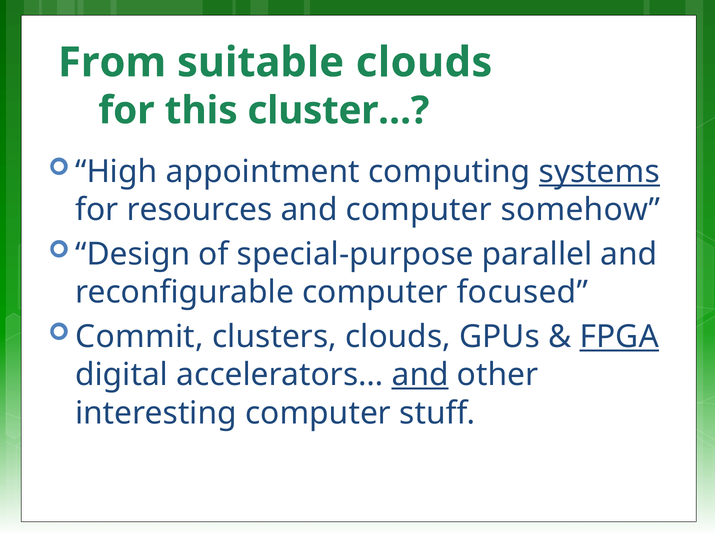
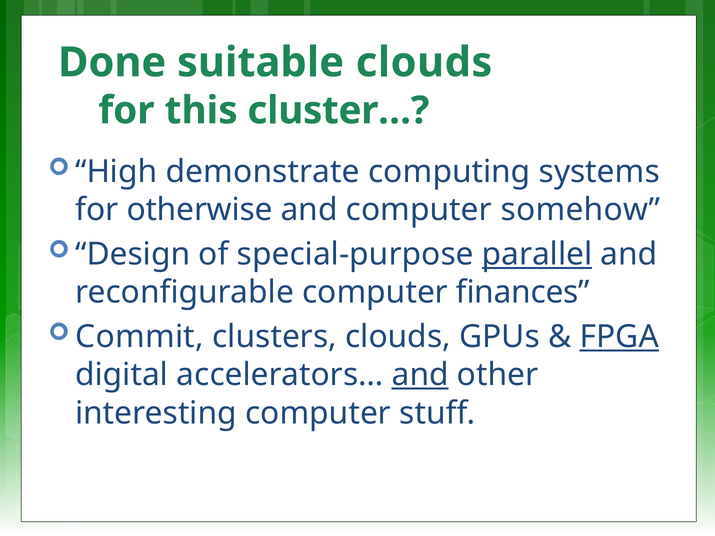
From: From -> Done (112, 63)
appointment: appointment -> demonstrate (263, 172)
systems underline: present -> none (599, 172)
resources: resources -> otherwise (200, 210)
parallel underline: none -> present (537, 254)
focused: focused -> finances (523, 293)
